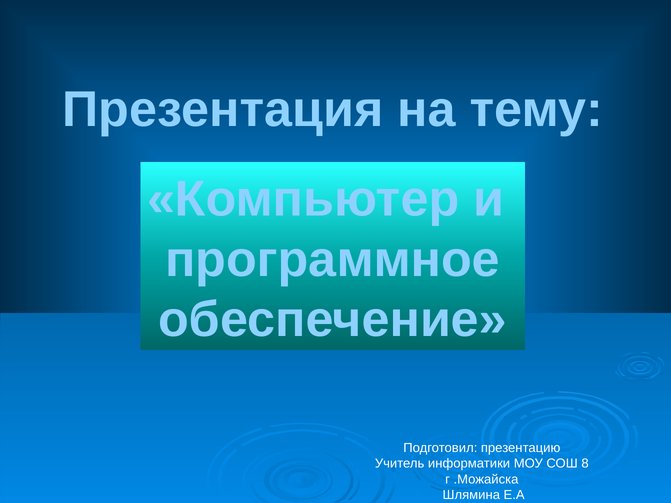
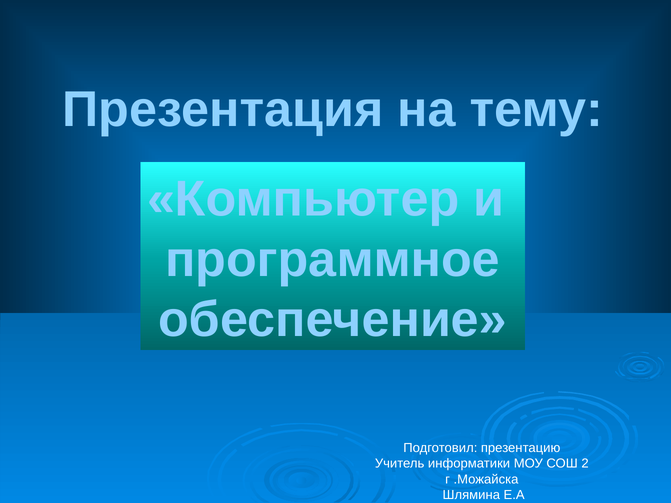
8: 8 -> 2 (585, 464)
